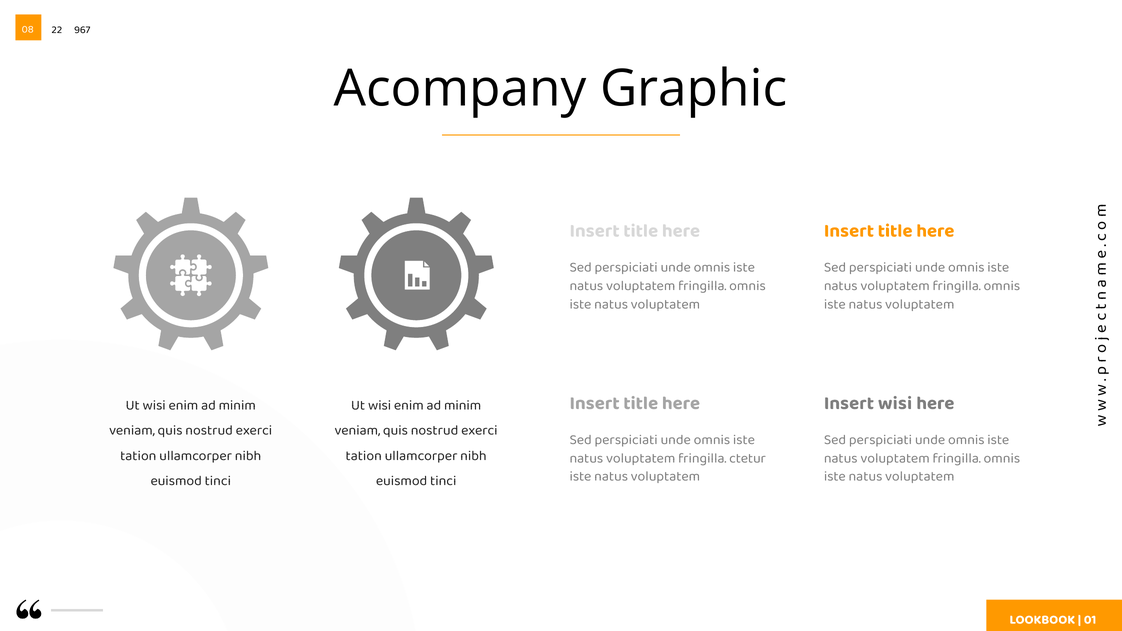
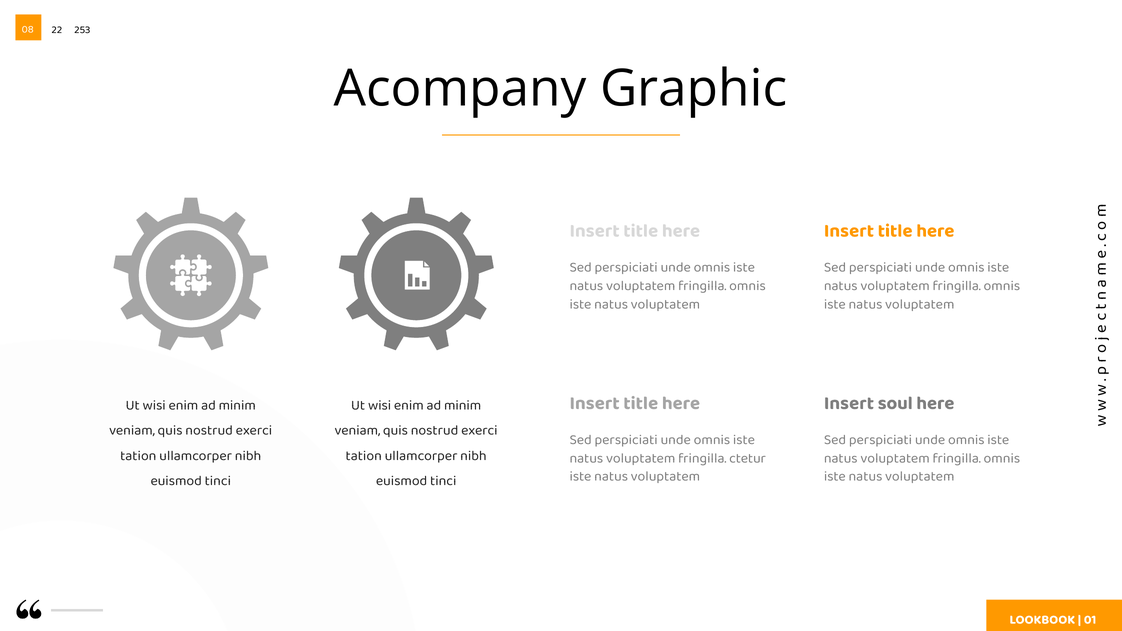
967: 967 -> 253 (82, 30)
Insert wisi: wisi -> soul (895, 403)
